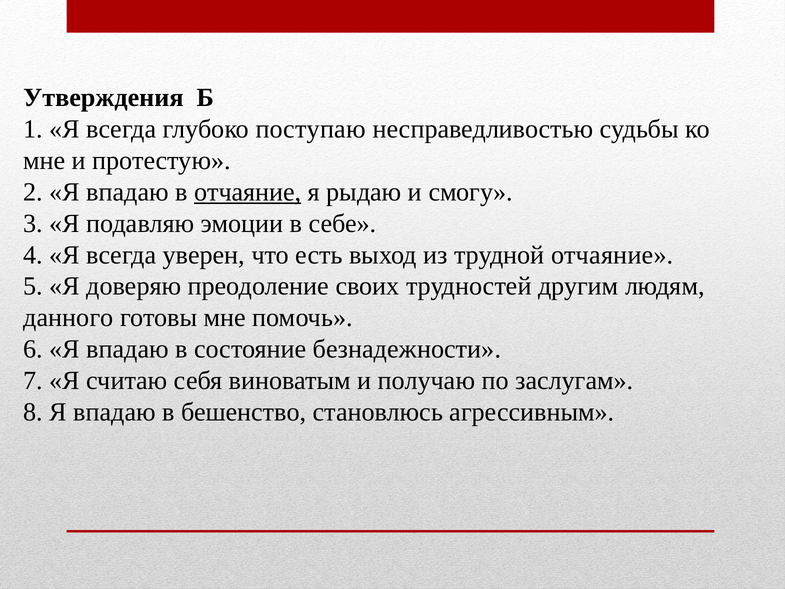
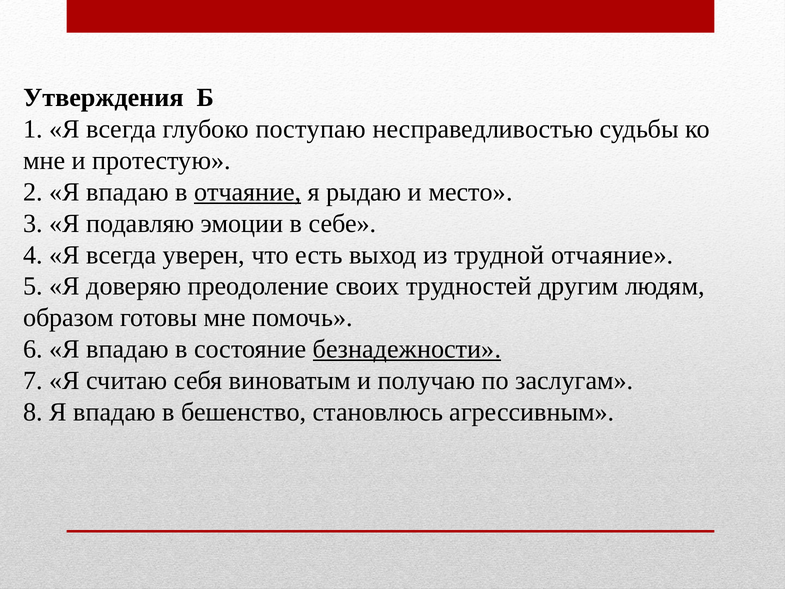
смогу: смогу -> место (471, 192)
данного: данного -> образом (68, 318)
безнадежности underline: none -> present (407, 349)
